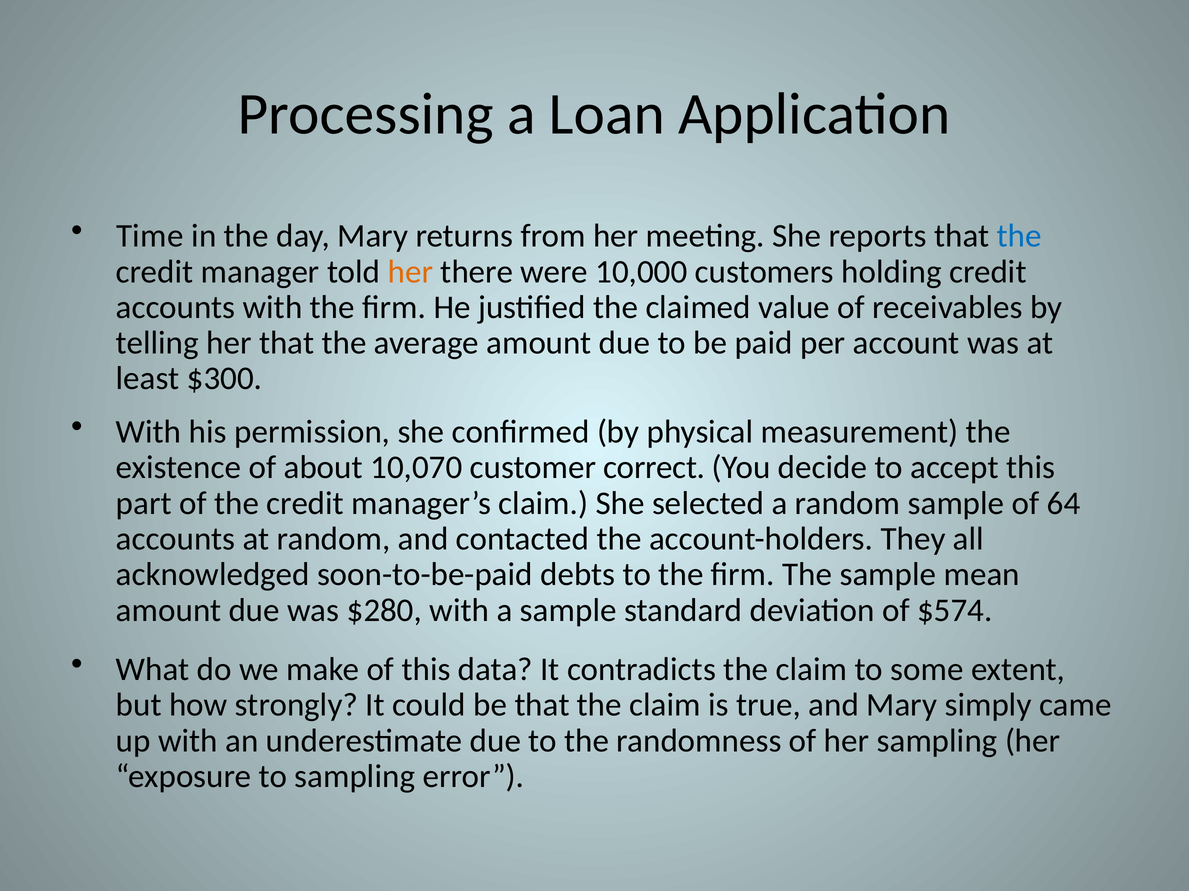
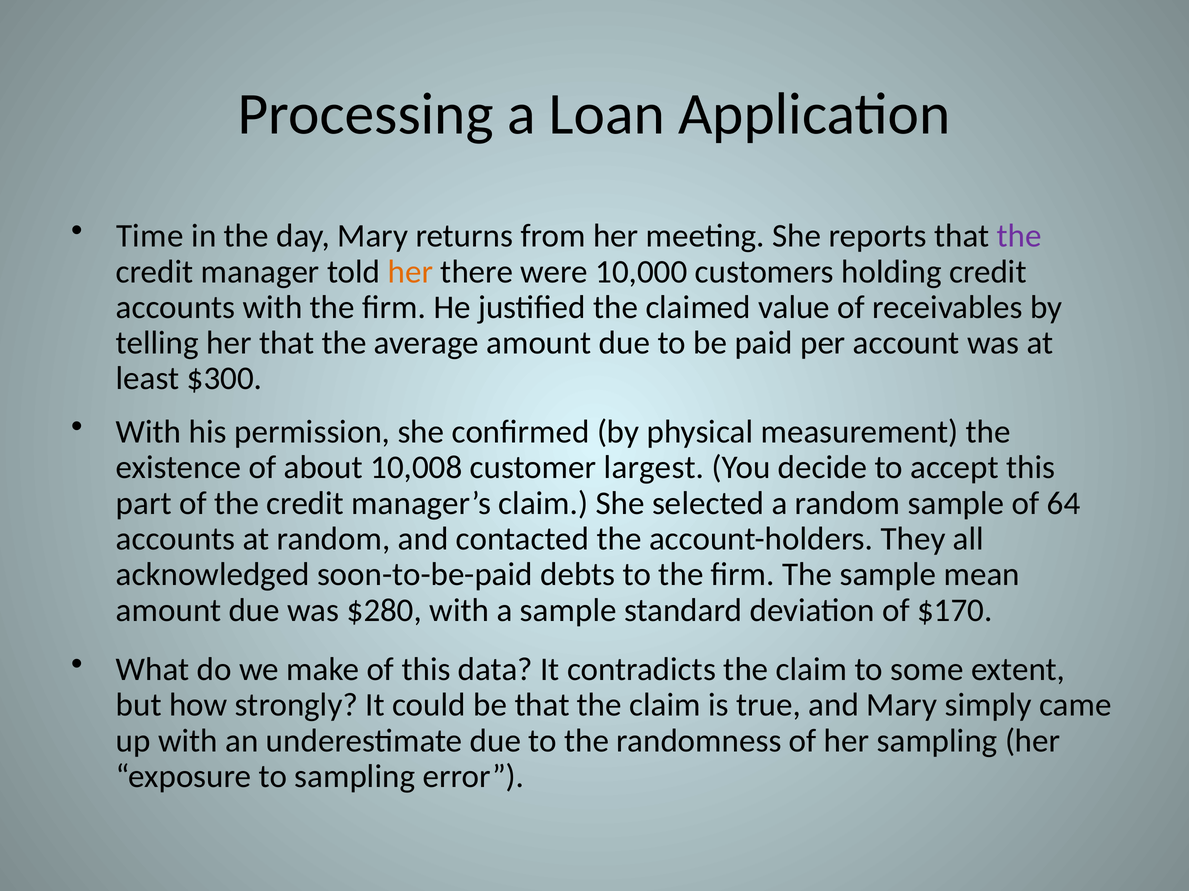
the colour: blue -> purple (1019, 236)
10,070: 10,070 -> 10,008 (416, 468)
correct: correct -> largest (654, 468)
$574: $574 -> $170 (955, 611)
